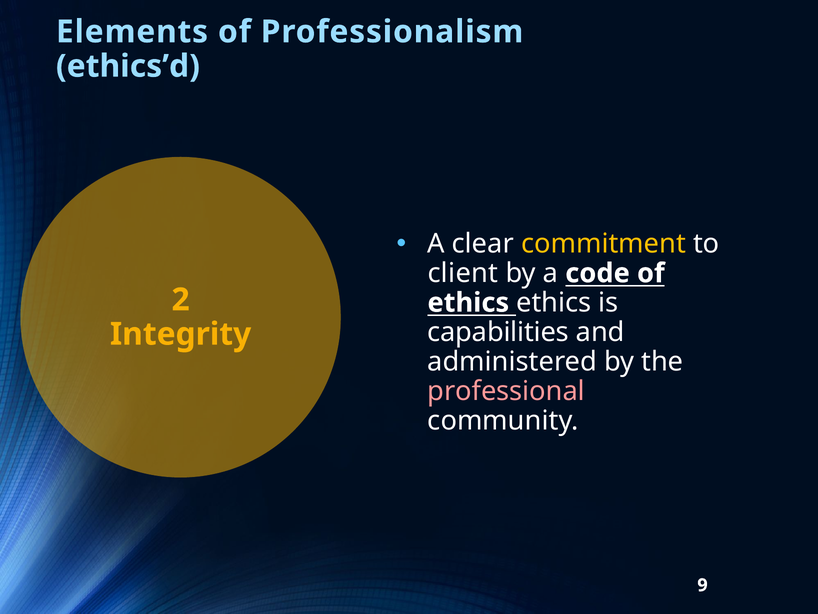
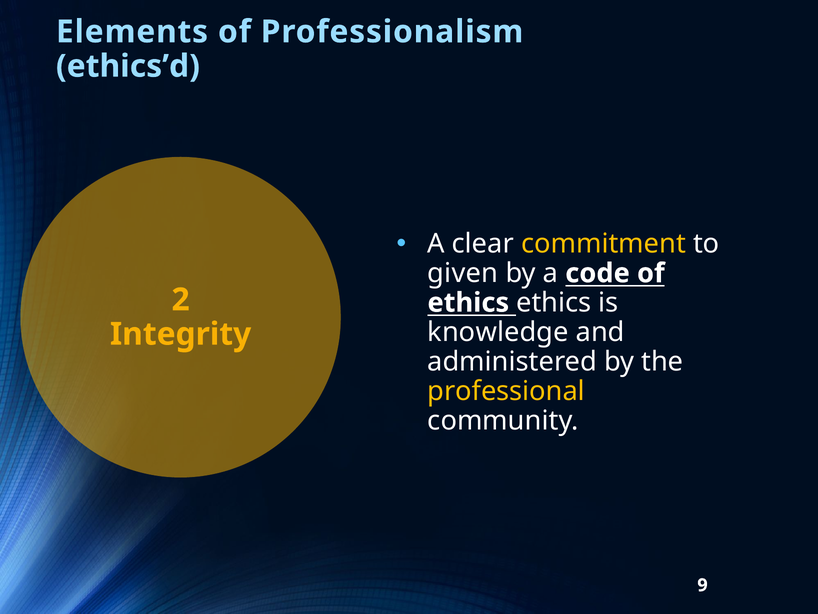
client: client -> given (463, 273)
capabilities: capabilities -> knowledge (498, 332)
professional colour: pink -> yellow (506, 391)
